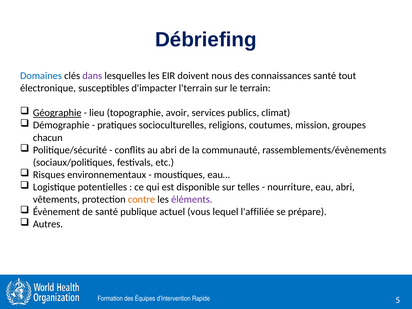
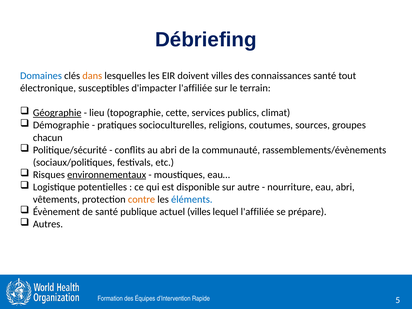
dans colour: purple -> orange (92, 76)
doivent nous: nous -> villes (222, 76)
d'impacter l'terrain: l'terrain -> l'affiliée (196, 88)
avoir: avoir -> cette (178, 113)
mission: mission -> sources (313, 125)
environnementaux underline: none -> present (107, 175)
telles: telles -> autre (248, 187)
éléments colour: purple -> blue (192, 199)
actuel vous: vous -> villes (199, 212)
